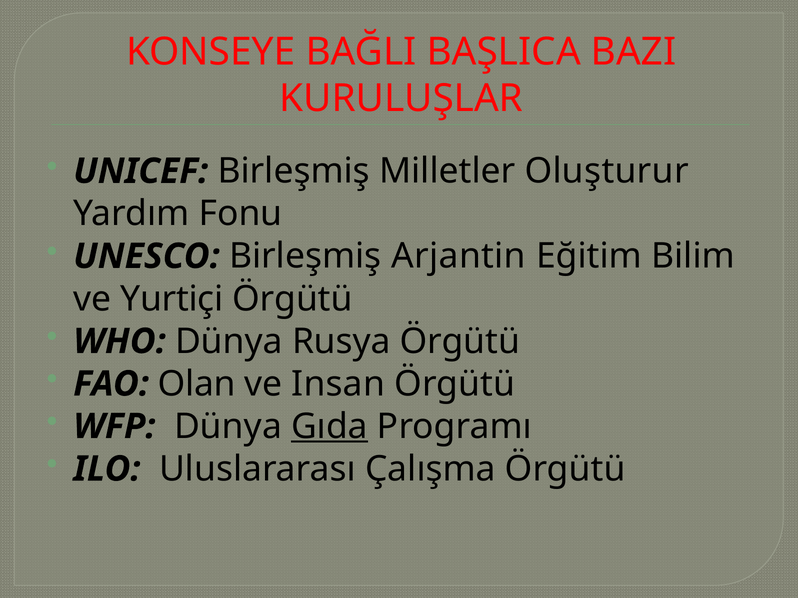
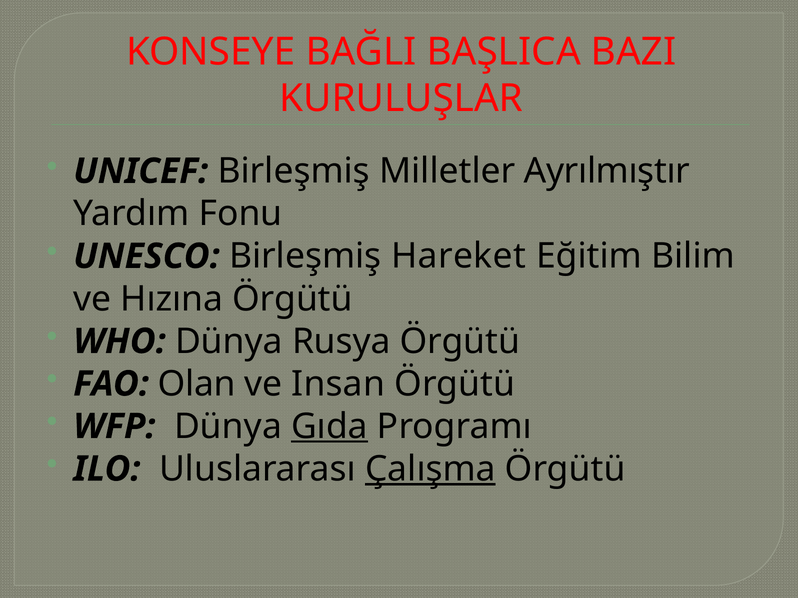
Oluşturur: Oluşturur -> Ayrılmıştır (607, 171)
Arjantin: Arjantin -> Hareket (459, 257)
Yurtiçi: Yurtiçi -> Hızına (172, 299)
Çalışma underline: none -> present (430, 469)
